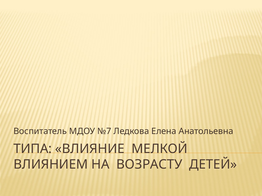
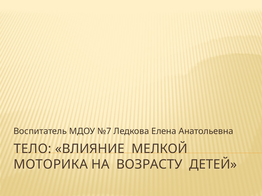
ТИПА: ТИПА -> ТЕЛО (33, 149)
ВЛИЯНИЕМ: ВЛИЯНИЕМ -> МОТОРИКА (51, 165)
